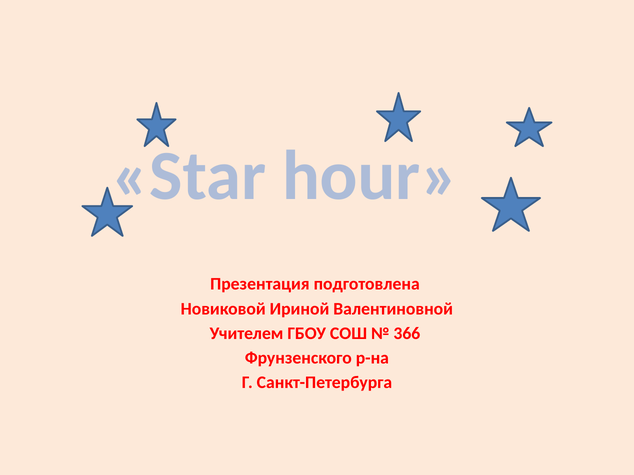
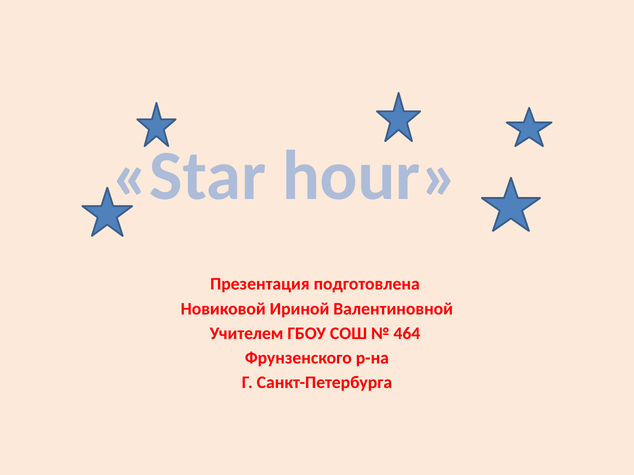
366: 366 -> 464 (407, 334)
